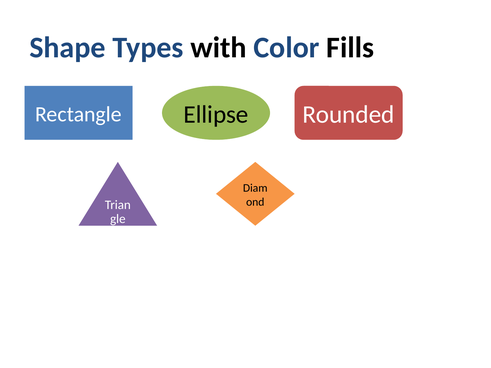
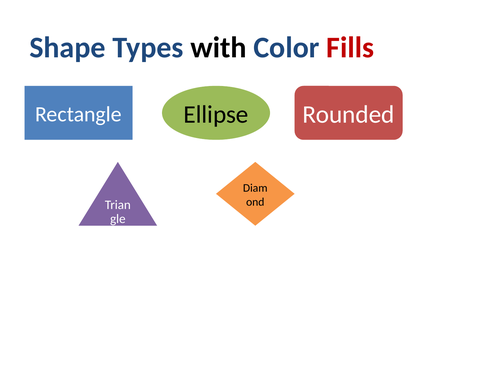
Fills colour: black -> red (350, 48)
